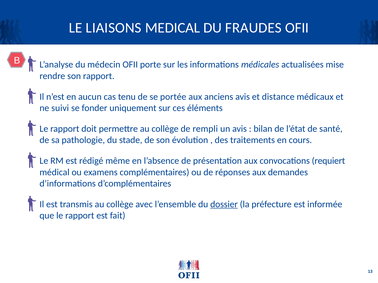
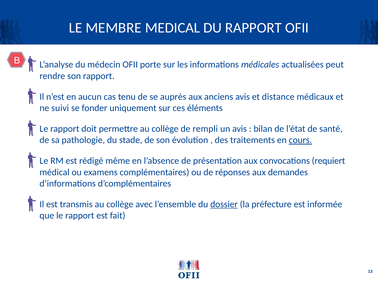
LIAISONS: LIAISONS -> MEMBRE (114, 28)
DU FRAUDES: FRAUDES -> RAPPORT (253, 28)
mise: mise -> peut (335, 65)
portée: portée -> auprès (173, 97)
cours underline: none -> present (300, 140)
